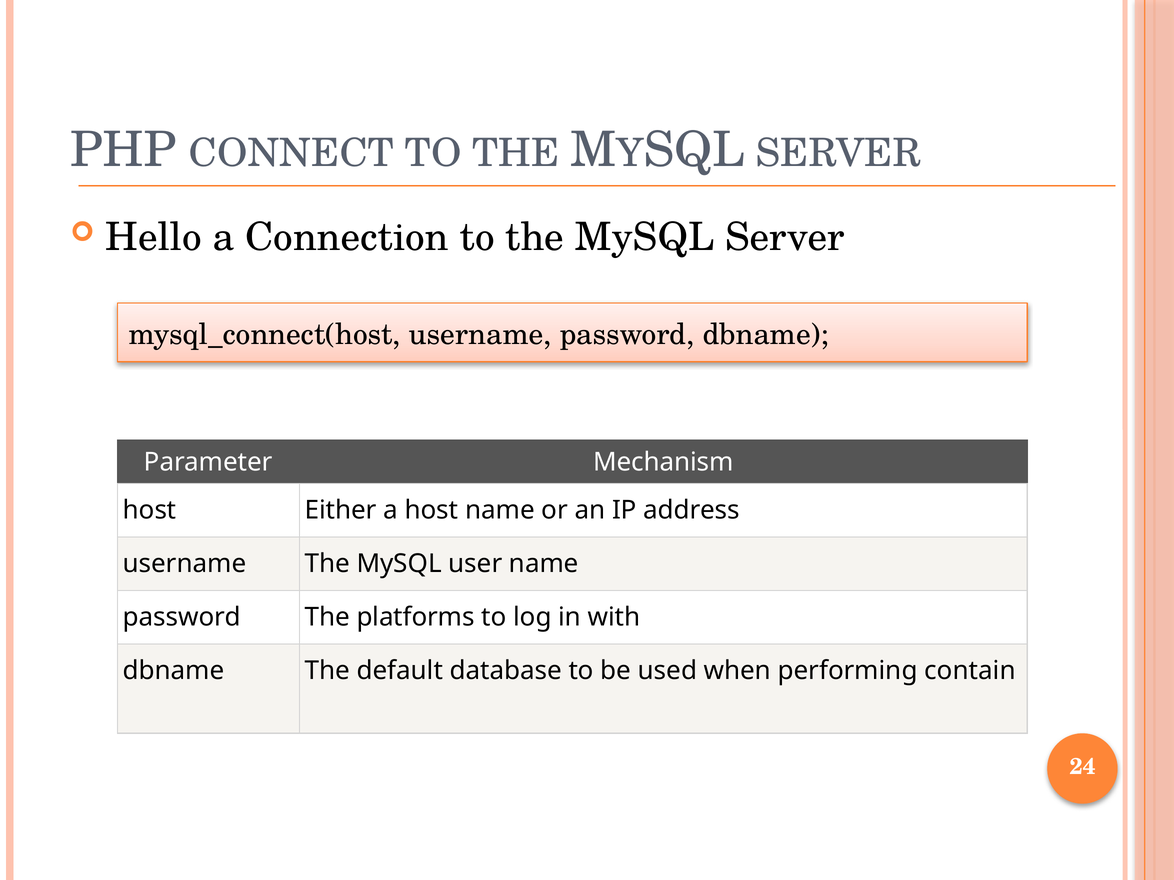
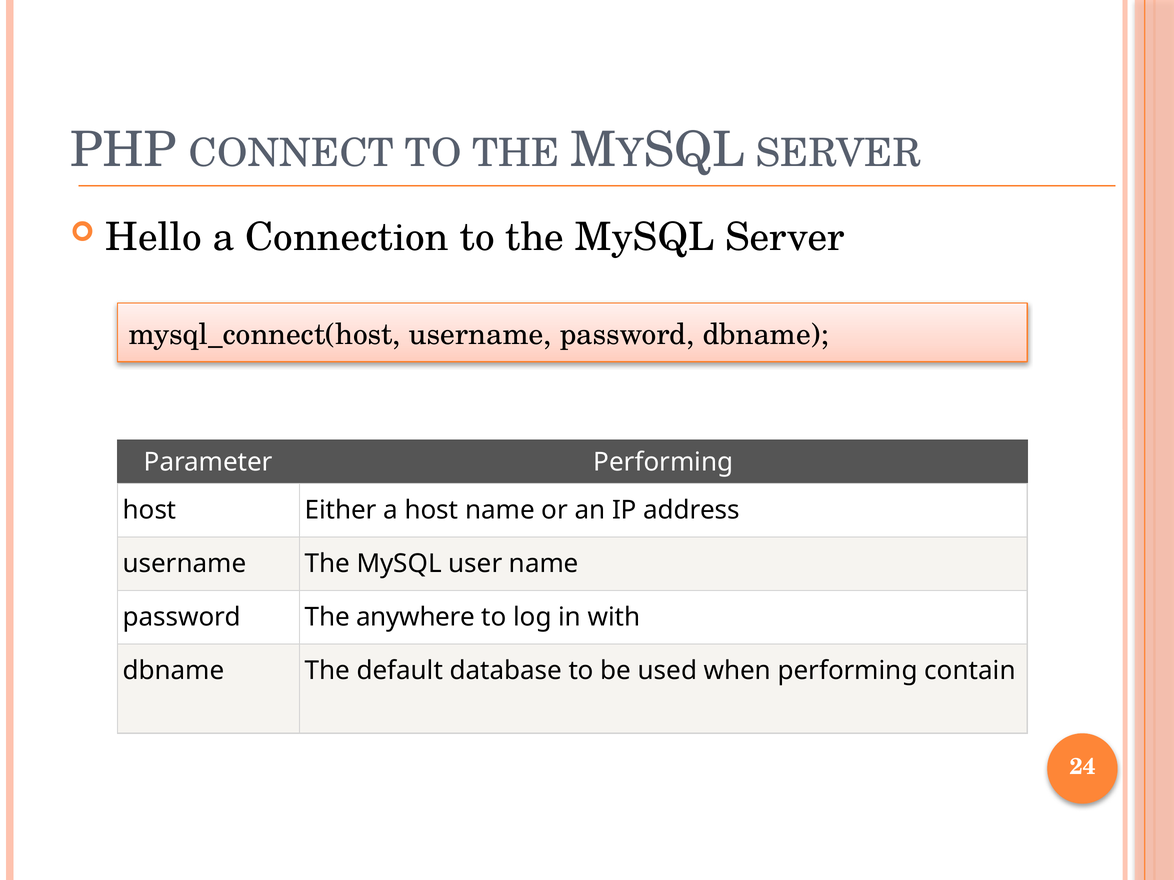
Parameter Mechanism: Mechanism -> Performing (663, 463)
platforms: platforms -> anywhere (416, 617)
